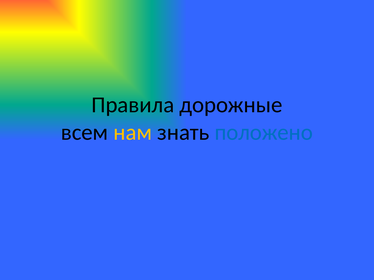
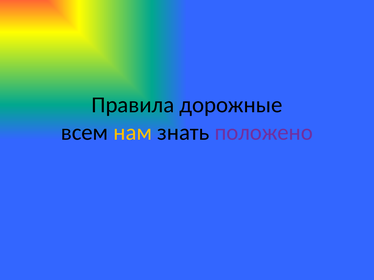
положено colour: blue -> purple (264, 133)
